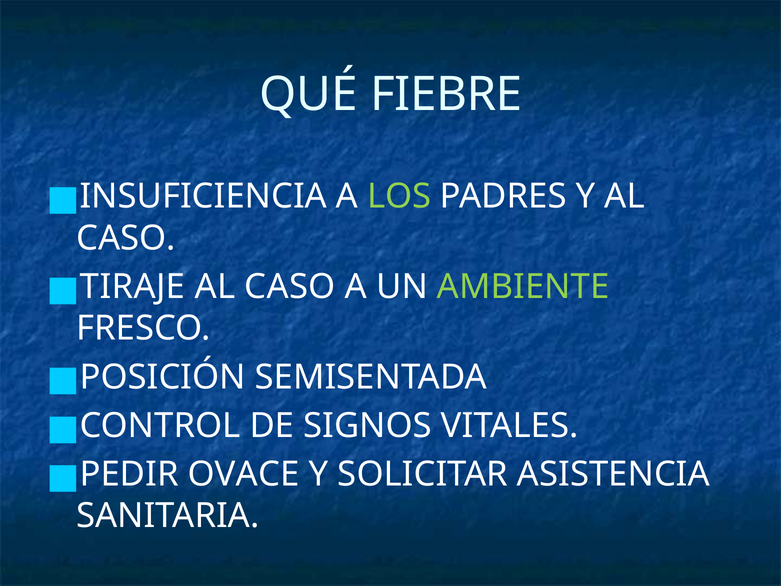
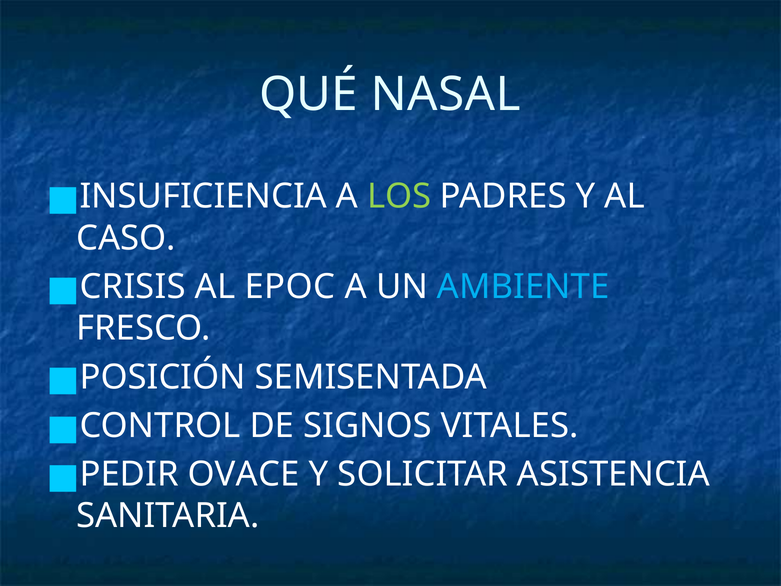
FIEBRE: FIEBRE -> NASAL (446, 94)
TIRAJE: TIRAJE -> CRISIS (133, 287)
CASO: CASO -> EPOC (290, 287)
AMBIENTE colour: light green -> light blue (523, 287)
